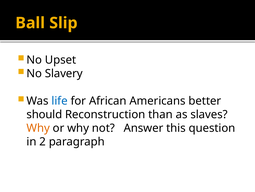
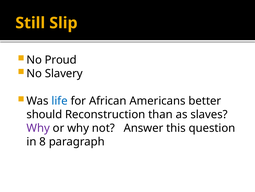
Ball: Ball -> Still (30, 23)
Upset: Upset -> Proud (61, 60)
Why colour: orange -> purple (38, 128)
2: 2 -> 8 (43, 141)
